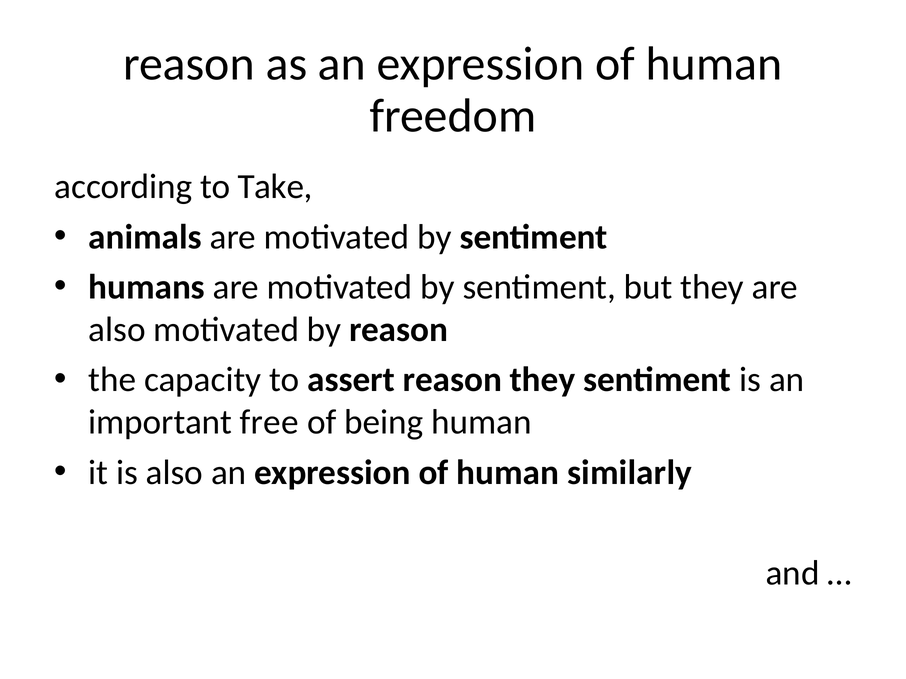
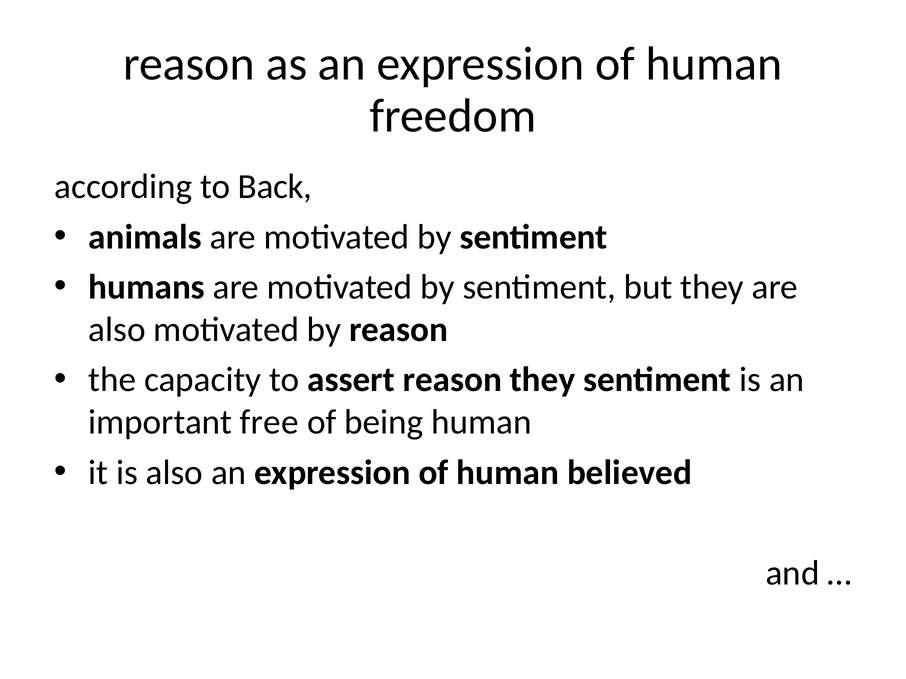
Take: Take -> Back (275, 187)
similarly: similarly -> believed (630, 473)
